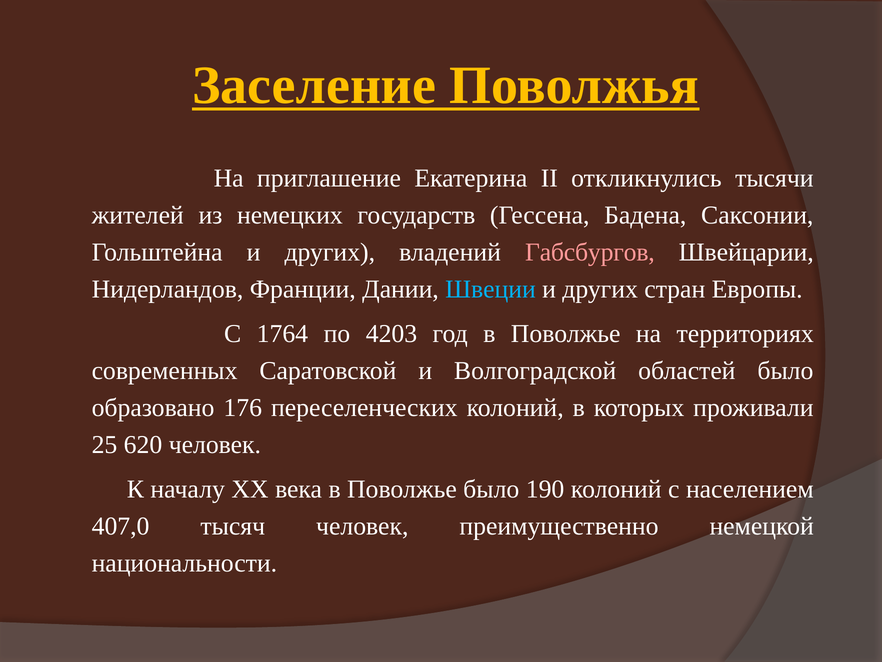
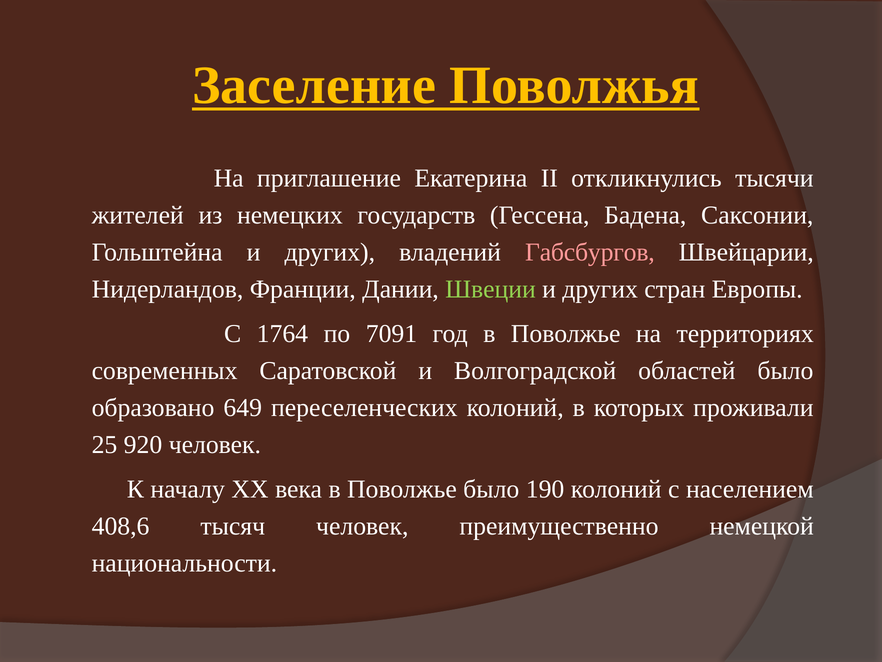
Швеции colour: light blue -> light green (491, 289)
4203: 4203 -> 7091 (391, 333)
176: 176 -> 649 (243, 407)
620: 620 -> 920 (143, 444)
407,0: 407,0 -> 408,6 (121, 526)
